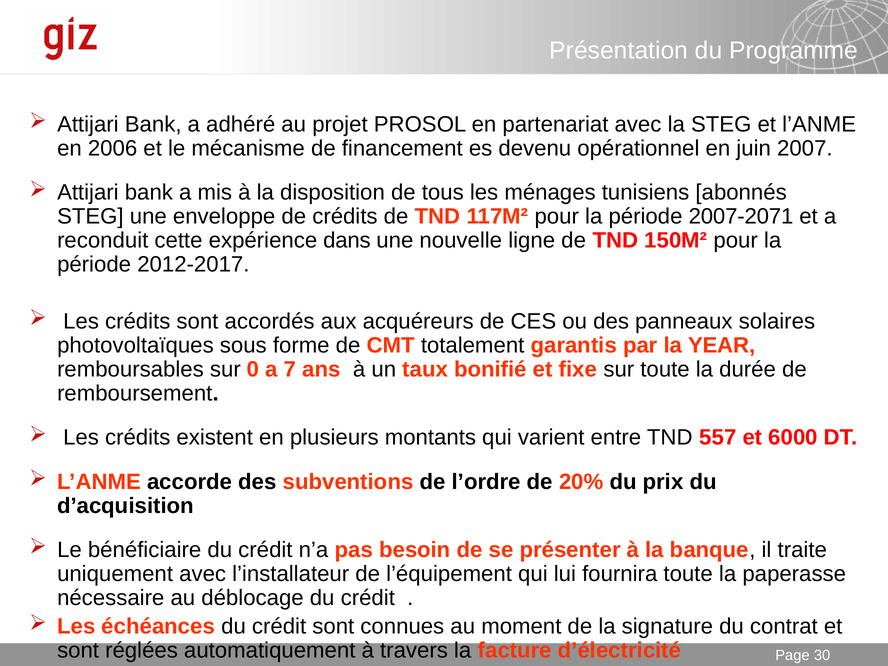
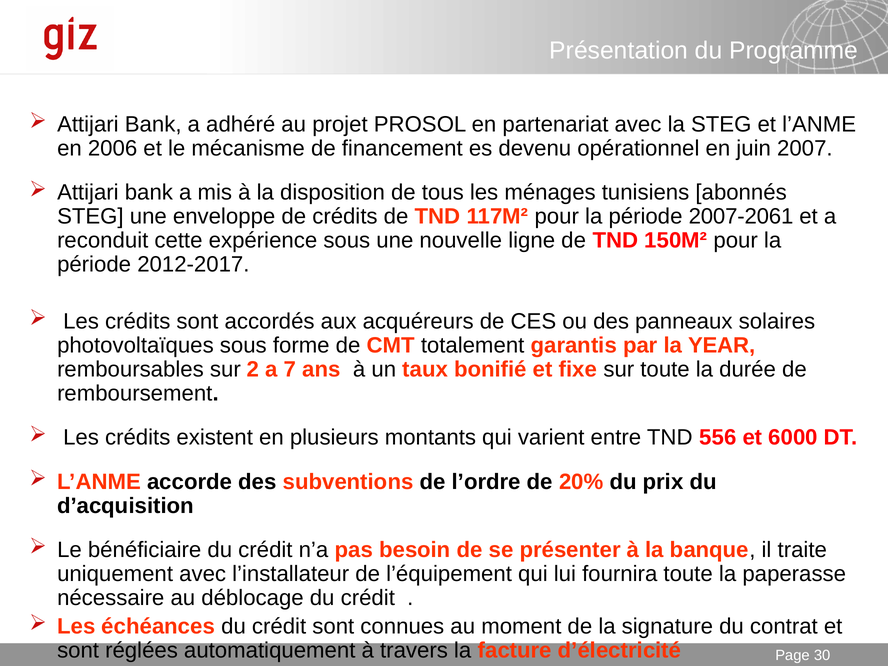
2007-2071: 2007-2071 -> 2007-2061 (741, 217)
expérience dans: dans -> sous (347, 241)
0: 0 -> 2 (253, 369)
557: 557 -> 556 (718, 438)
